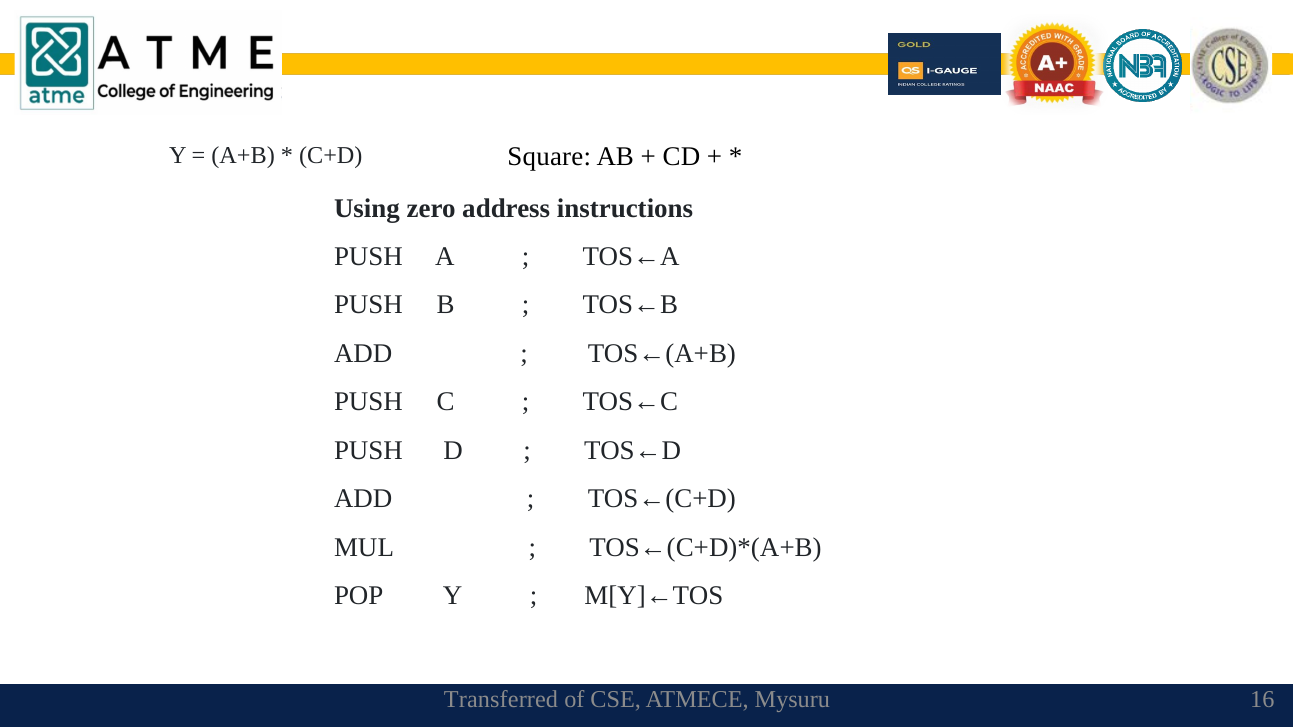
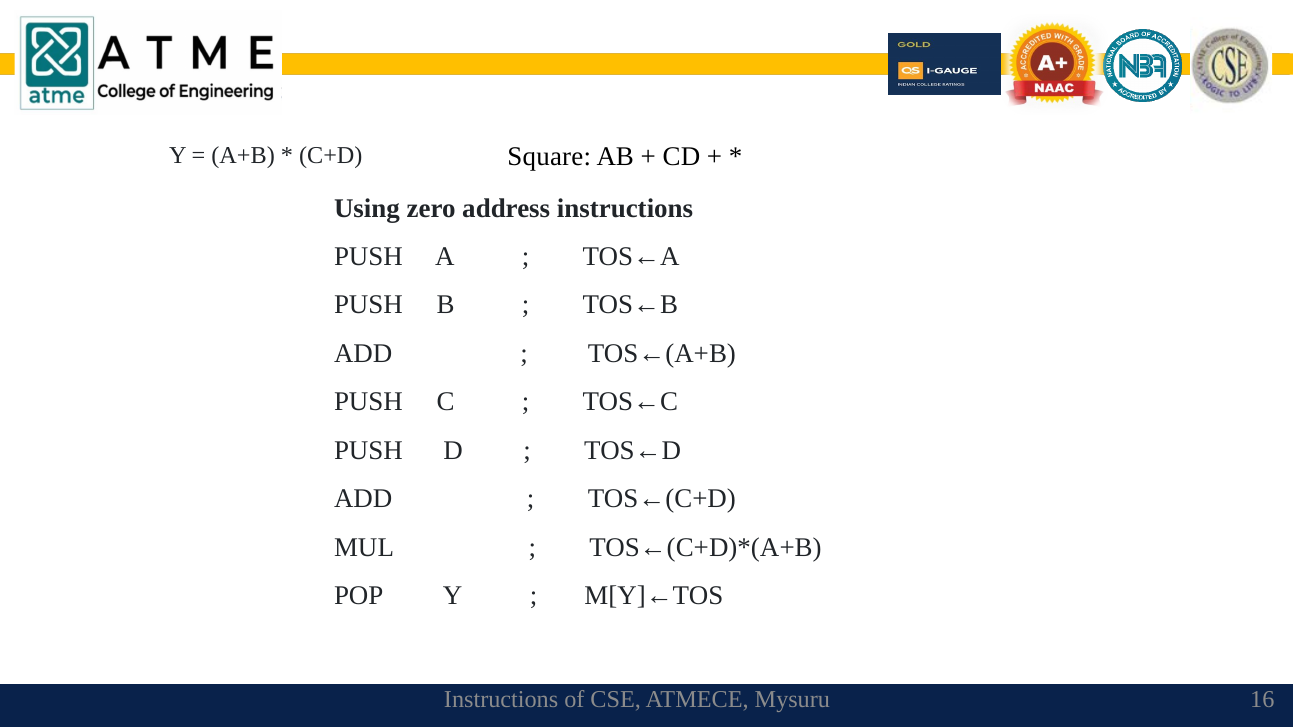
Transferred: Transferred -> Instructions (501, 699)
